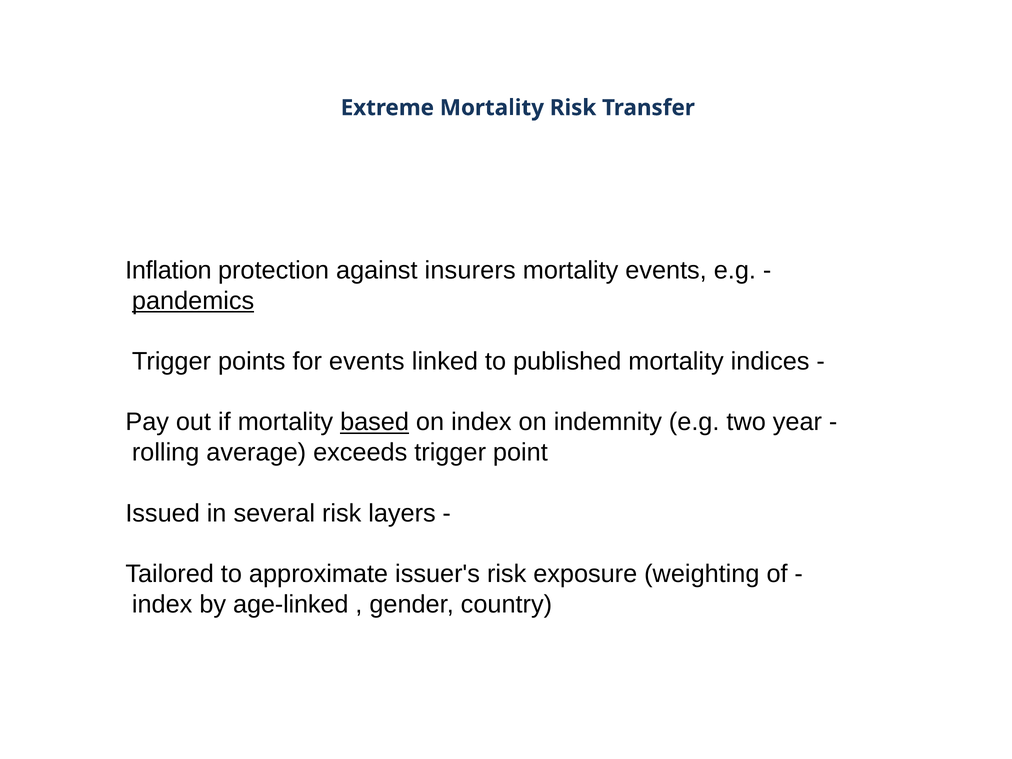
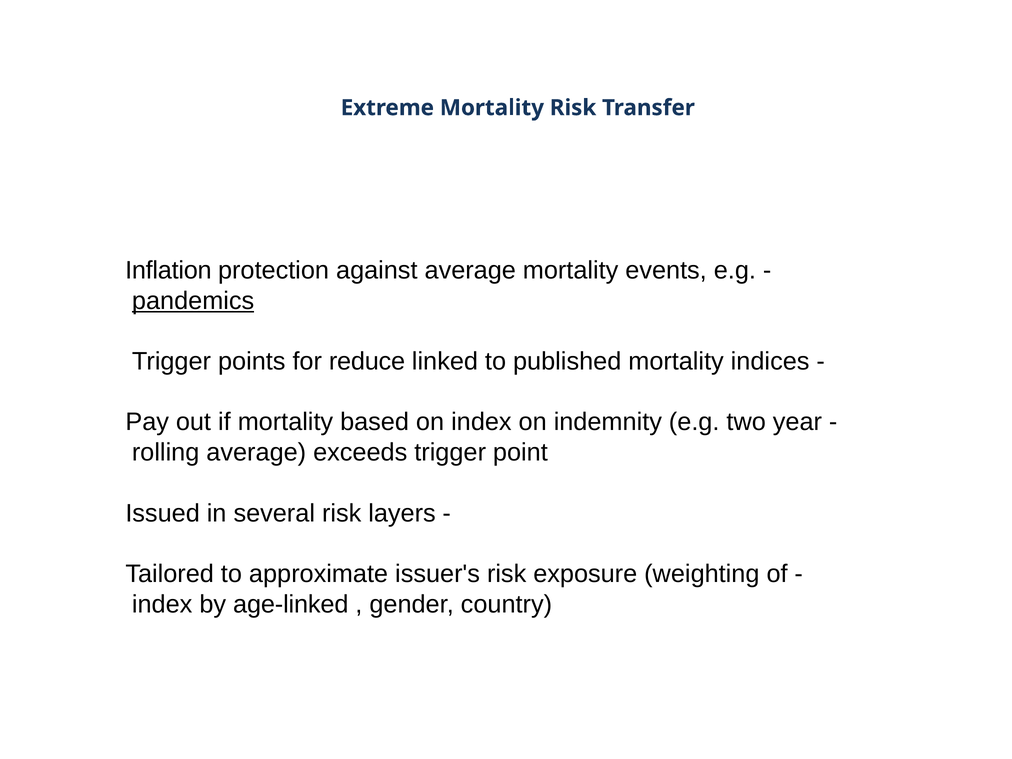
against insurers: insurers -> average (470, 270)
for events: events -> reduce (367, 361)
based underline: present -> none (375, 422)
